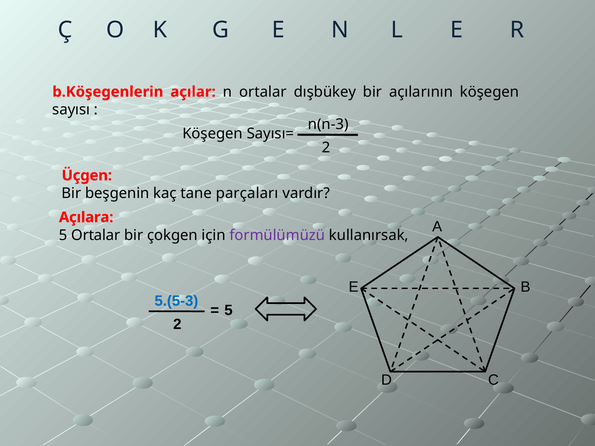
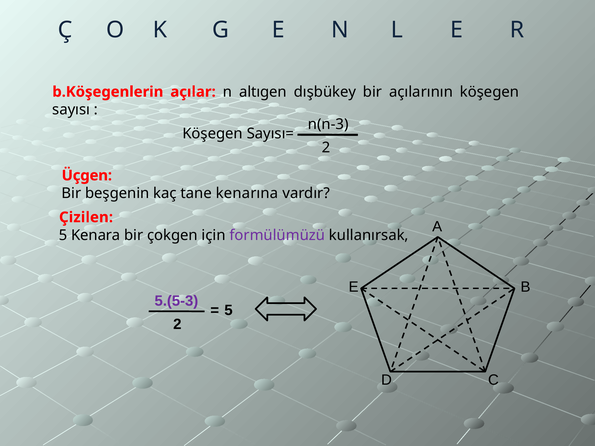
n ortalar: ortalar -> altıgen (263, 92)
parçaları: parçaları -> kenarına (247, 193)
Açılara: Açılara -> Çizilen (86, 217)
5 Ortalar: Ortalar -> Kenara (96, 235)
5.(5-3 colour: blue -> purple (176, 301)
